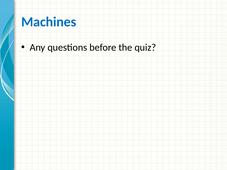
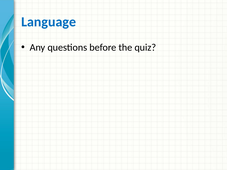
Machines: Machines -> Language (49, 22)
